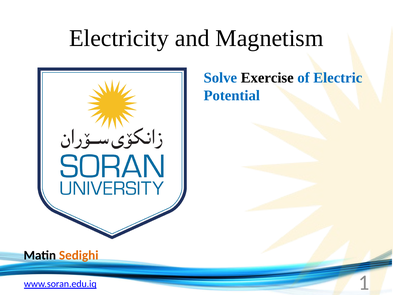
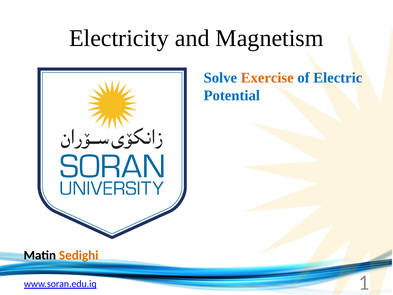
Exercise colour: black -> orange (267, 78)
